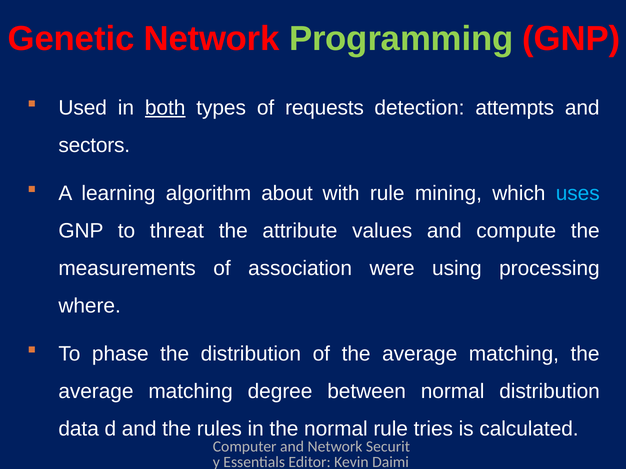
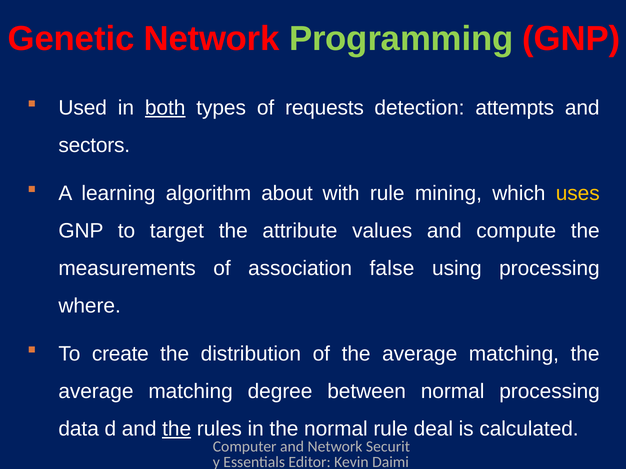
uses colour: light blue -> yellow (578, 194)
threat: threat -> target (177, 231)
were: were -> false (392, 269)
phase: phase -> create (120, 354)
normal distribution: distribution -> processing (550, 392)
the underline: none -> present (177, 429)
tries: tries -> deal (433, 429)
